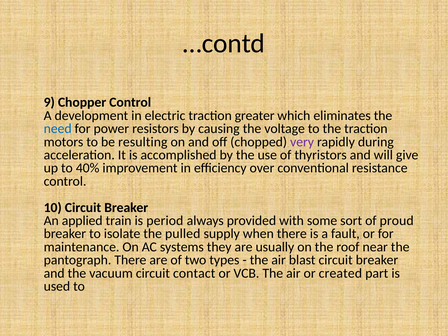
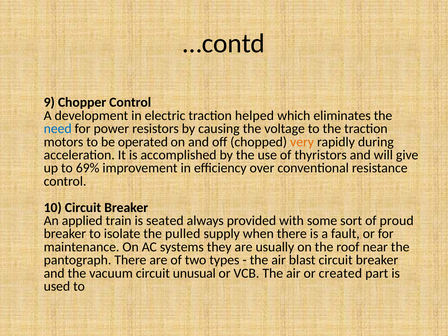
greater: greater -> helped (254, 116)
resulting: resulting -> operated (143, 142)
very colour: purple -> orange (302, 142)
40%: 40% -> 69% (88, 168)
period: period -> seated (165, 221)
contact: contact -> unusual (194, 273)
